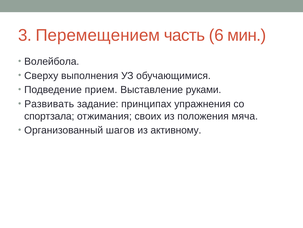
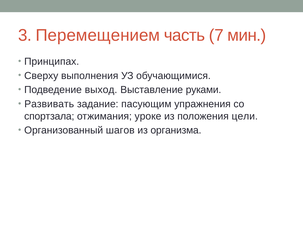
6: 6 -> 7 (216, 35)
Волейбола: Волейбола -> Принципах (52, 61)
прием: прием -> выход (101, 90)
принципах: принципах -> пасующим (146, 104)
своих: своих -> уроке (148, 116)
мяча: мяча -> цели (245, 116)
активному: активному -> организма (176, 130)
